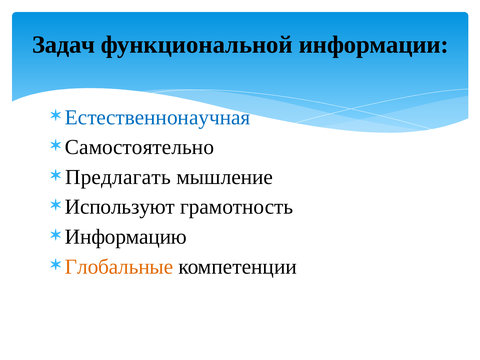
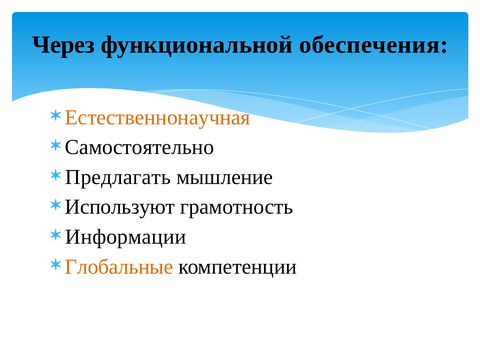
Задач: Задач -> Через (64, 45)
информации: информации -> обеспечения (374, 45)
Естественнонаучная colour: blue -> orange (158, 117)
Информацию: Информацию -> Информации (126, 237)
